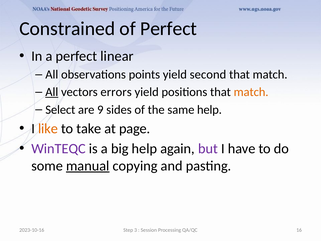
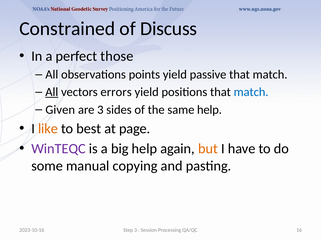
of Perfect: Perfect -> Discuss (169, 29)
linear: linear -> those (117, 56)
second: second -> passive (208, 75)
match colour: orange -> blue (251, 92)
Select: Select -> Given (60, 110)
are 9: 9 -> 3 (100, 110)
take: take -> best (89, 129)
but colour: purple -> orange (208, 149)
manual underline: present -> none (88, 166)
